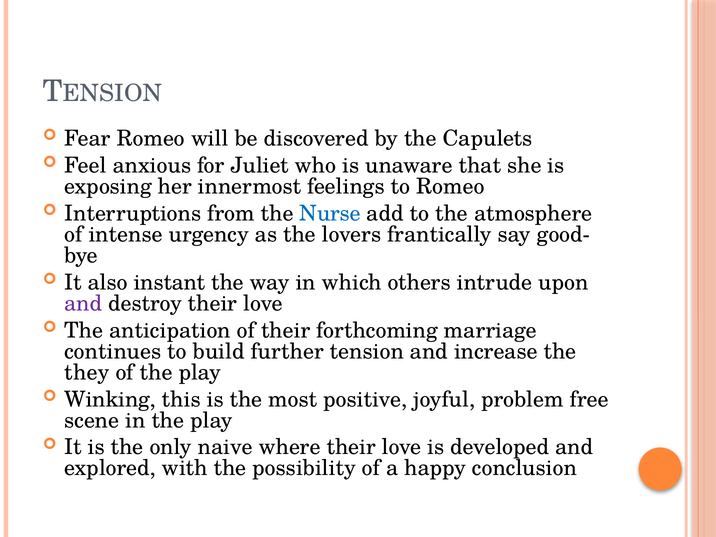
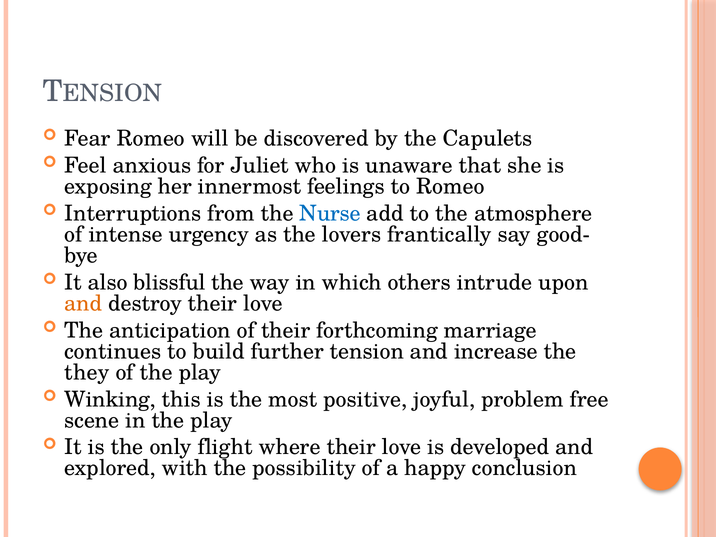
instant: instant -> blissful (170, 282)
and colour: purple -> orange (83, 303)
naive: naive -> flight (225, 447)
